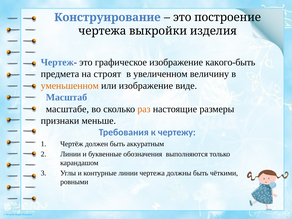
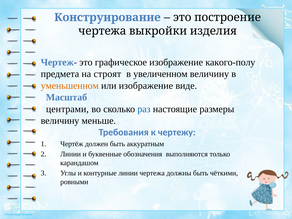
какого-быть: какого-быть -> какого-полу (230, 62)
масштабе: масштабе -> центрами (67, 109)
раз colour: orange -> blue (144, 109)
признаки: признаки -> величину (60, 121)
